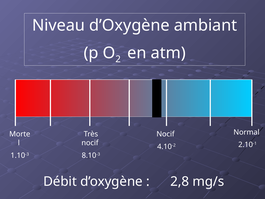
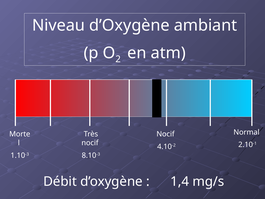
2,8: 2,8 -> 1,4 (180, 181)
